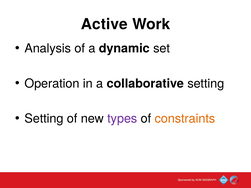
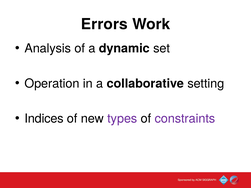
Active: Active -> Errors (104, 24)
Setting: Setting -> Indices (44, 119)
constraints colour: orange -> purple (185, 119)
